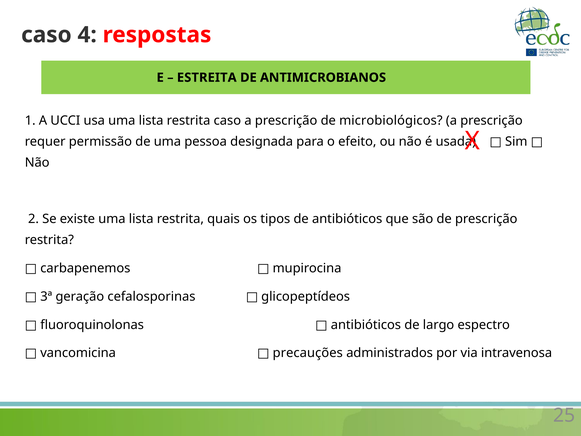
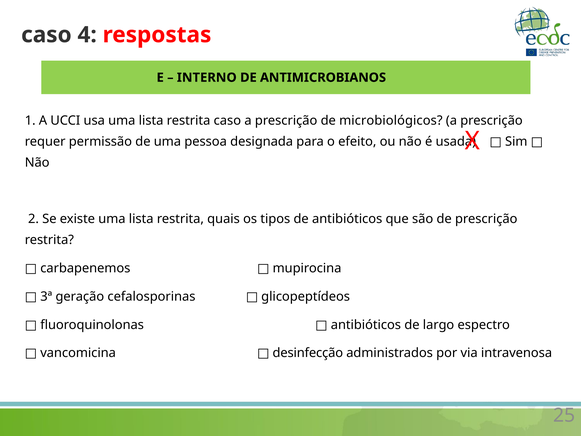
ESTREITA: ESTREITA -> INTERNO (207, 78)
precauções: precauções -> desinfecção (308, 353)
